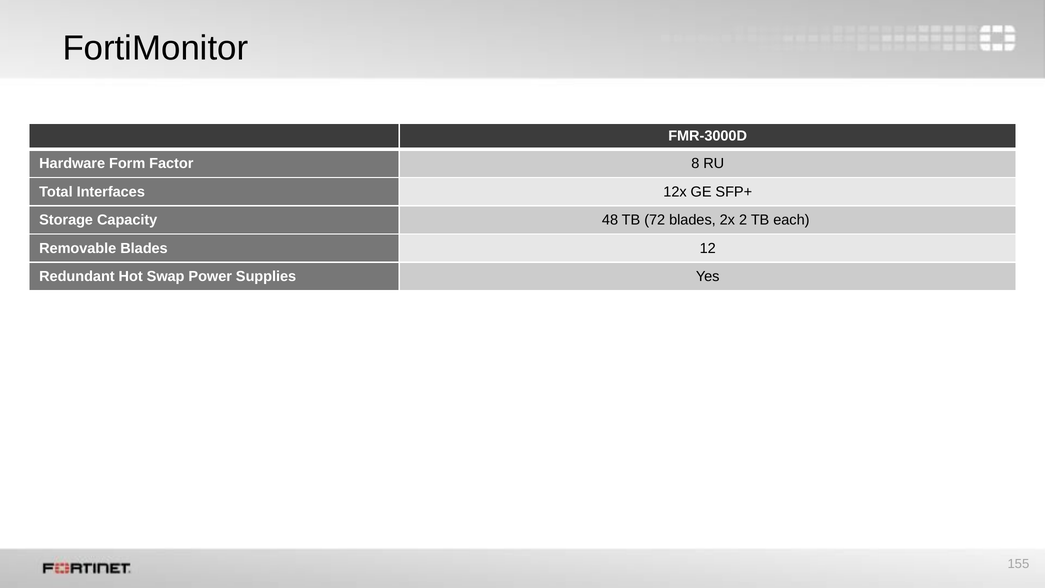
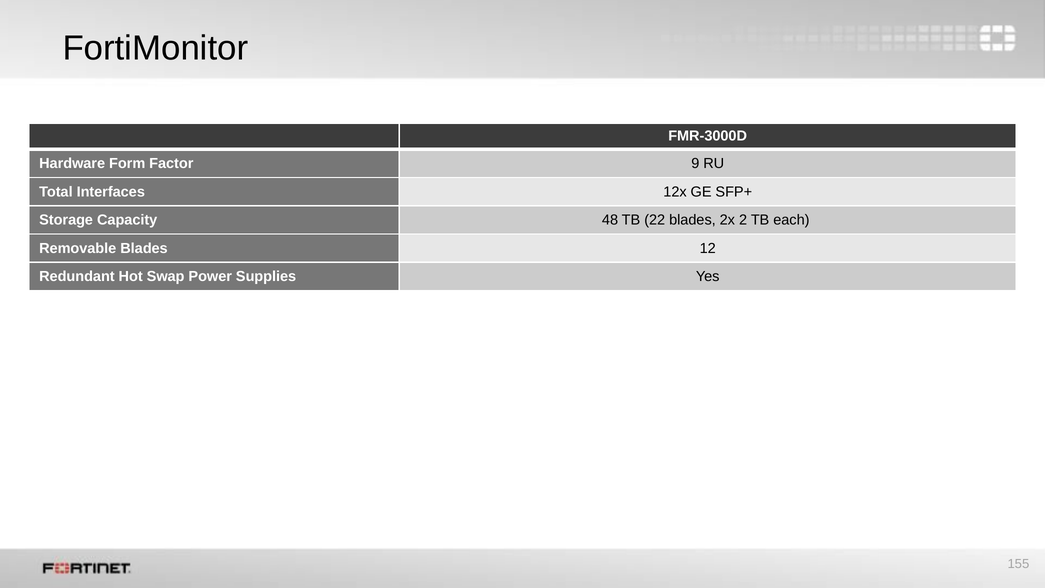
8: 8 -> 9 (695, 164)
72: 72 -> 22 (655, 220)
